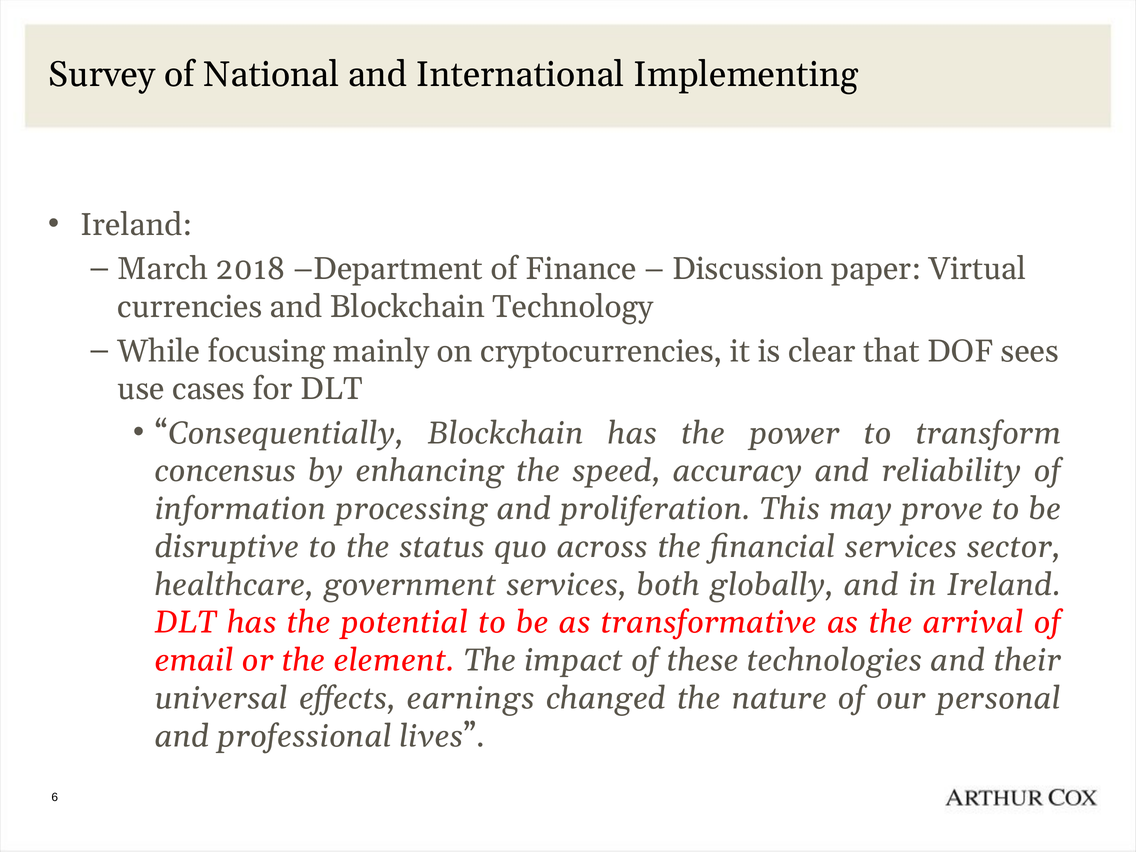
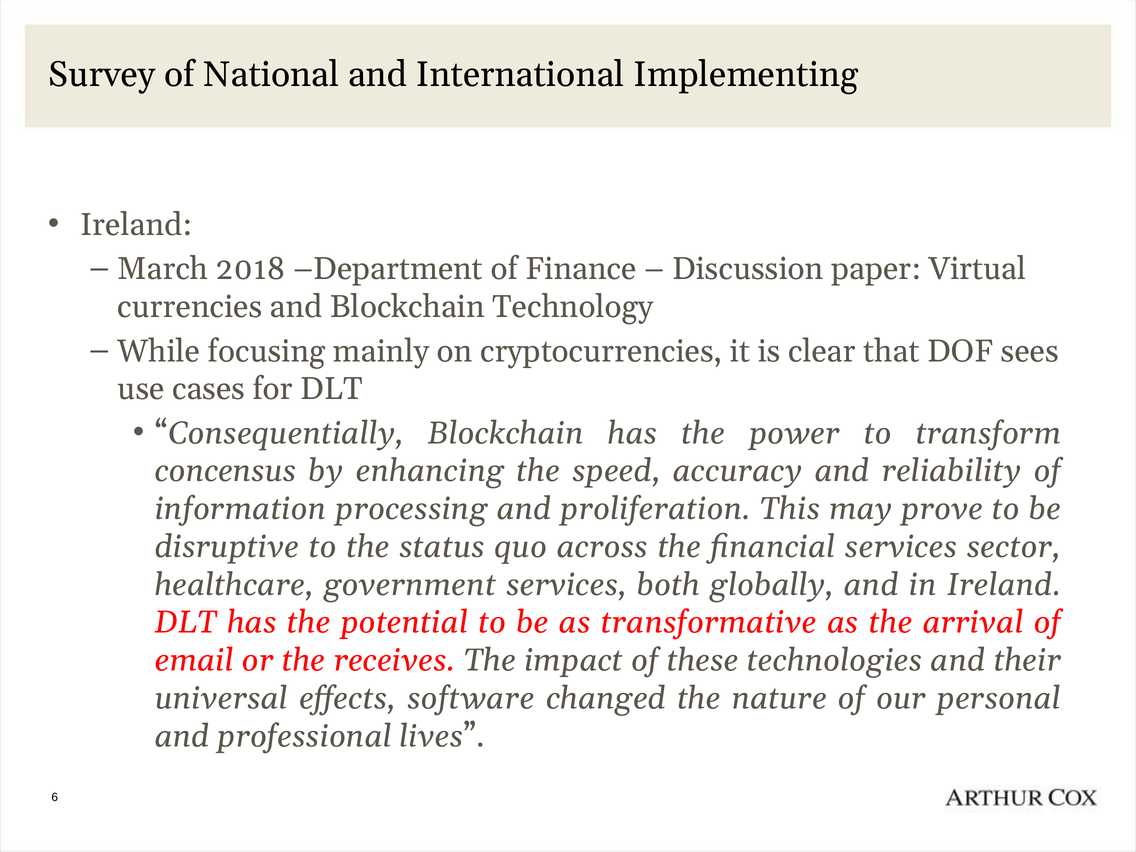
element: element -> receives (394, 660)
earnings: earnings -> software (471, 698)
